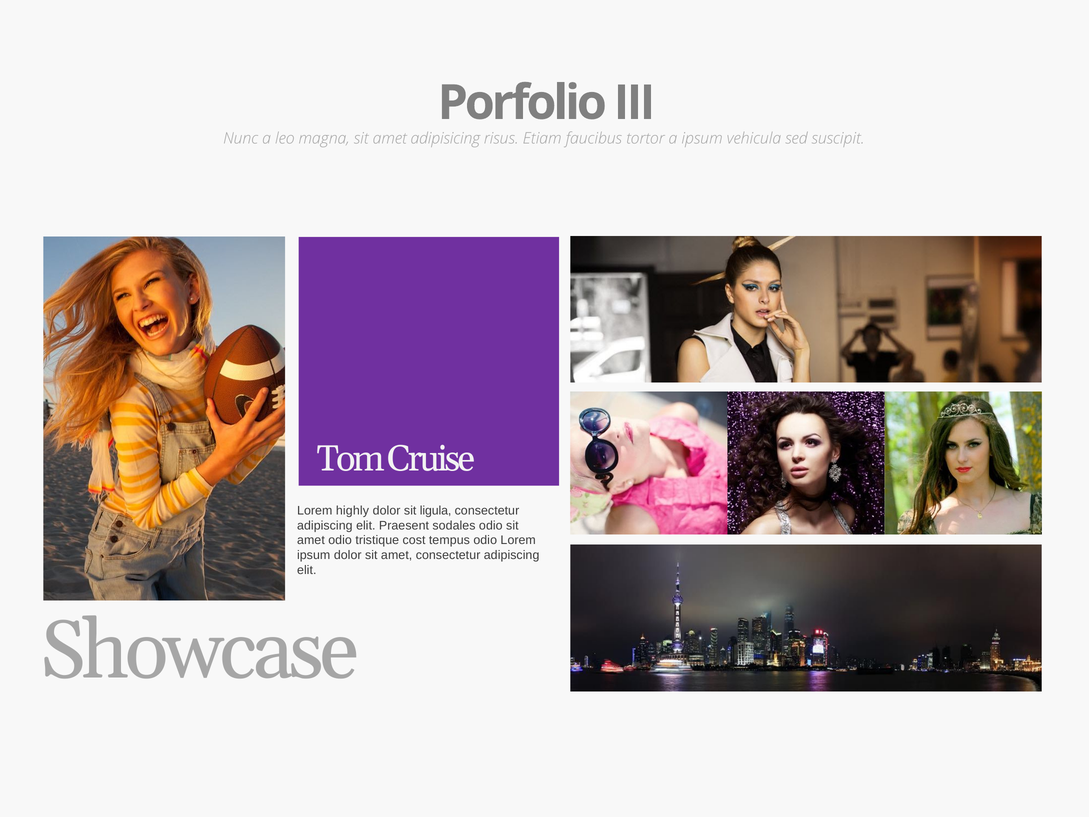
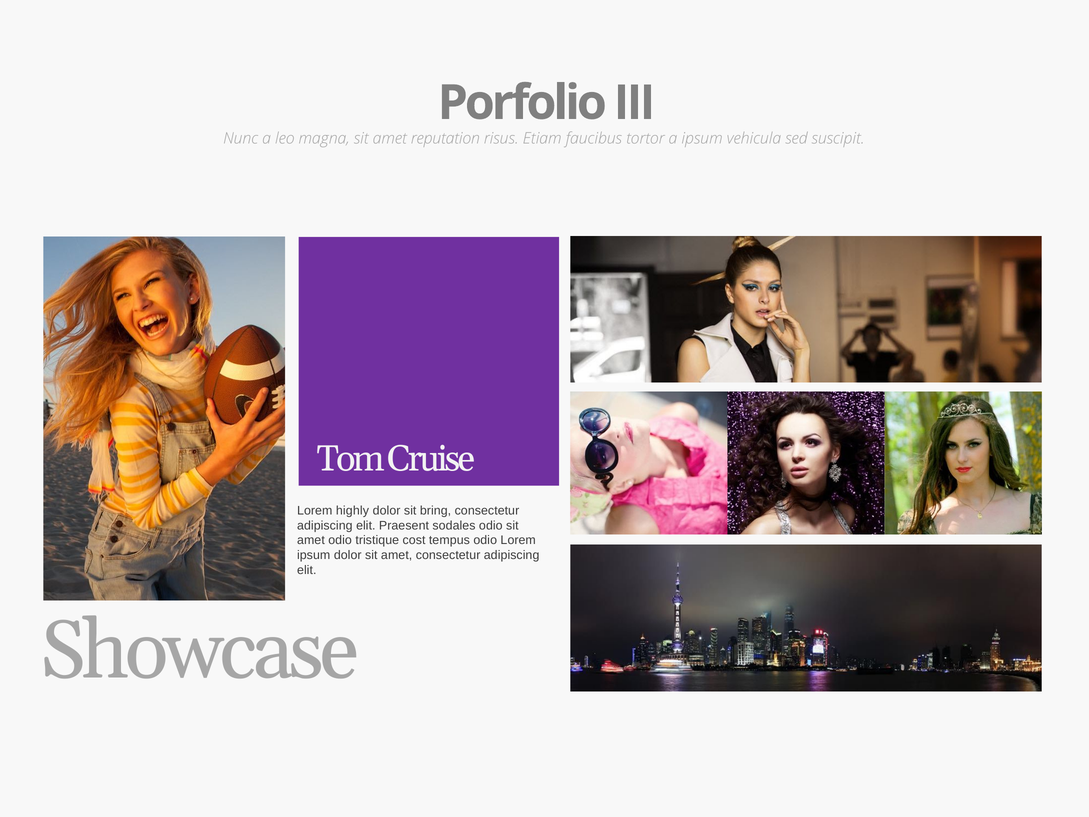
adipisicing: adipisicing -> reputation (445, 138)
ligula: ligula -> bring (436, 510)
